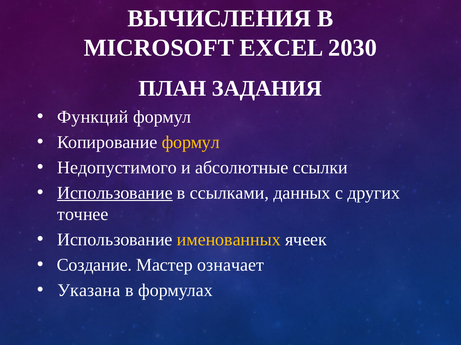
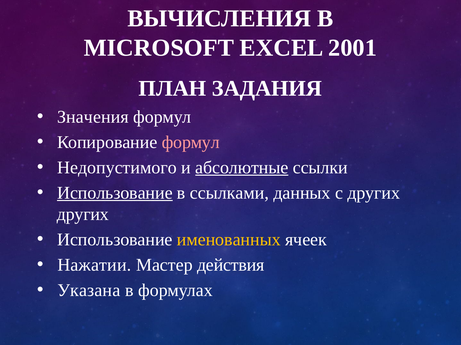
2030: 2030 -> 2001 (353, 48)
Функций: Функций -> Значения (93, 117)
формул colour: yellow -> pink (191, 142)
абсолютные underline: none -> present (242, 168)
точнее: точнее -> других (83, 215)
Создание: Создание -> Нажатии (94, 265)
означает: означает -> действия (231, 265)
